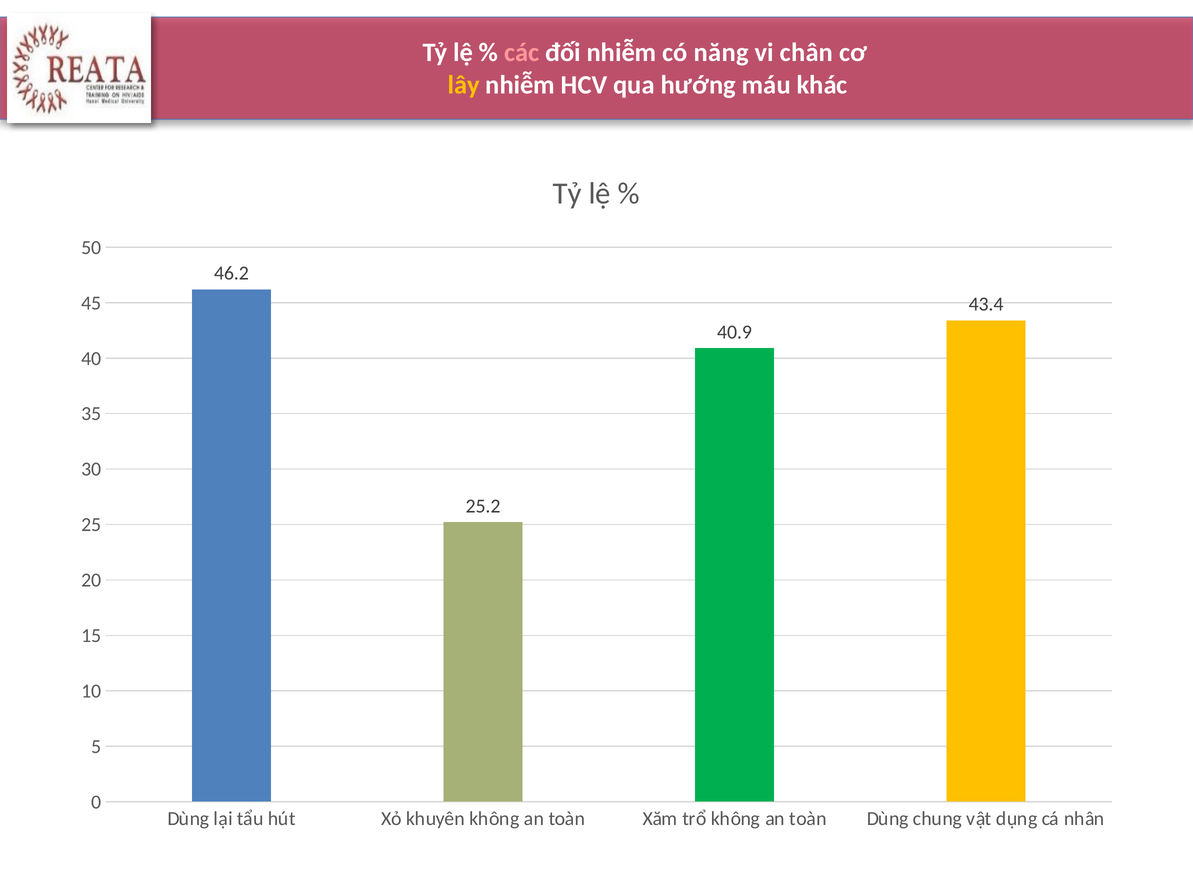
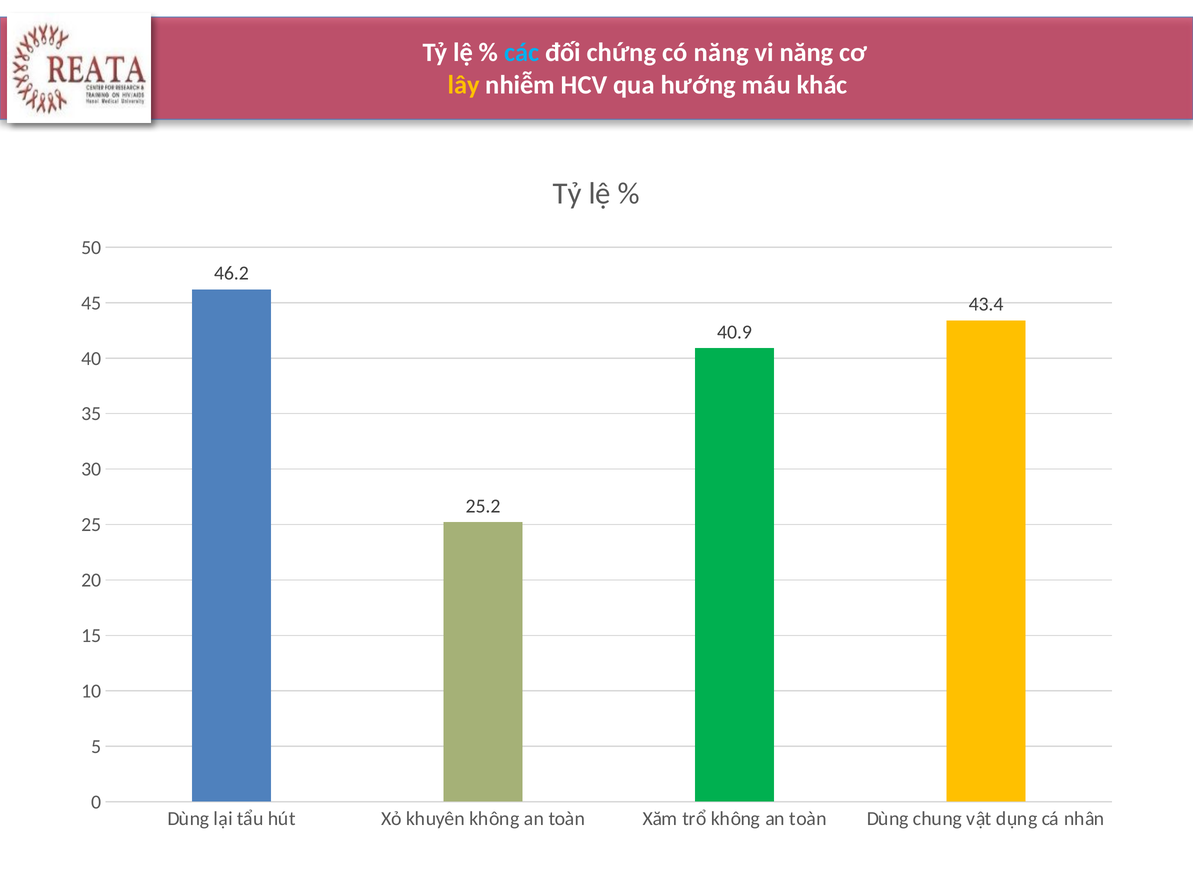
các colour: pink -> light blue (522, 52)
đối nhiễm: nhiễm -> chứng (622, 52)
vi chân: chân -> năng (807, 52)
